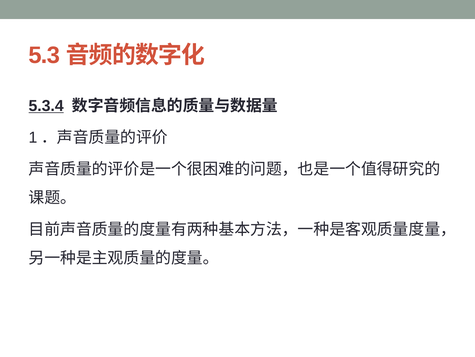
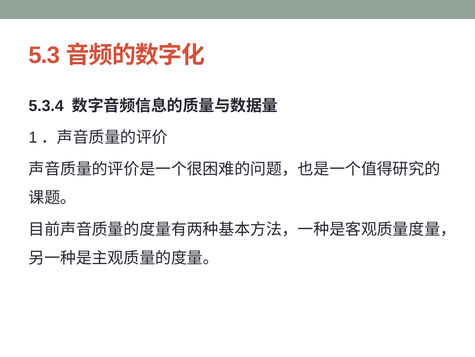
5.3.4 underline: present -> none (46, 106)
